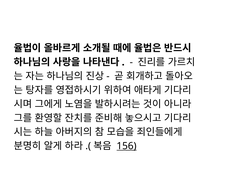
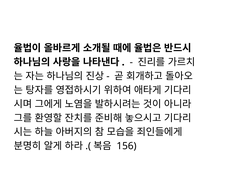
156 underline: present -> none (127, 146)
